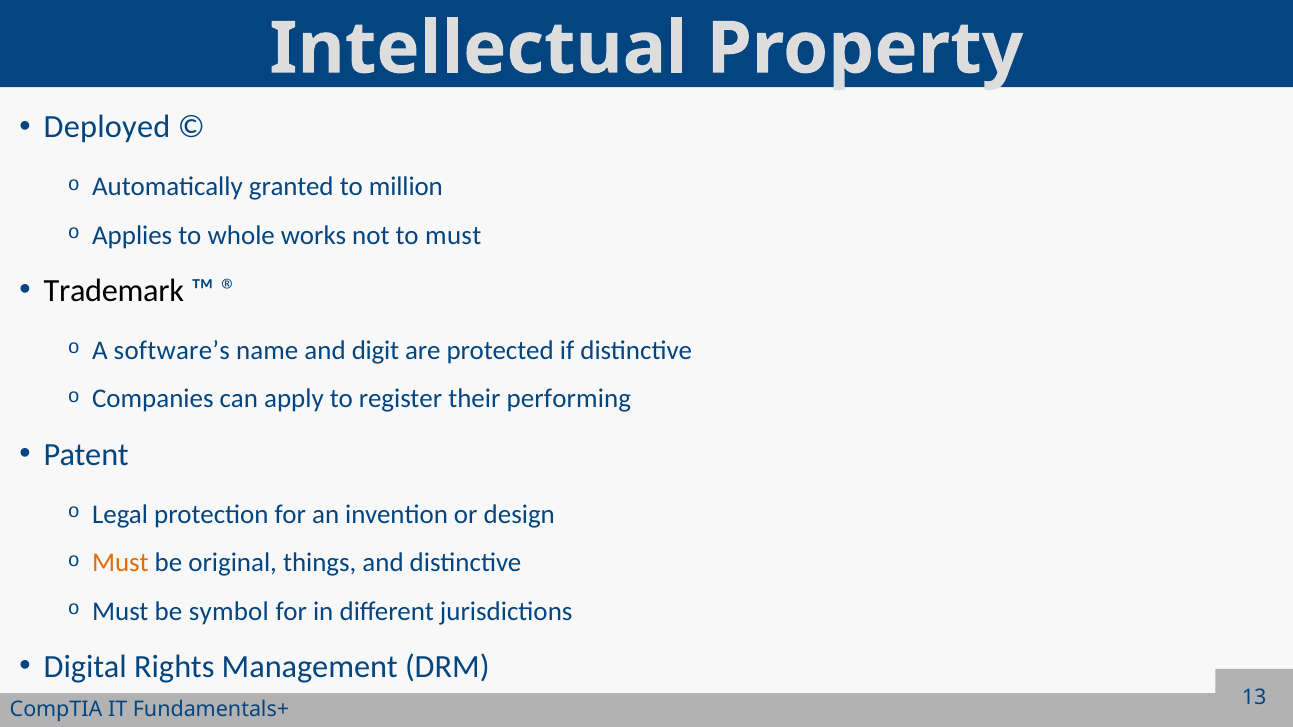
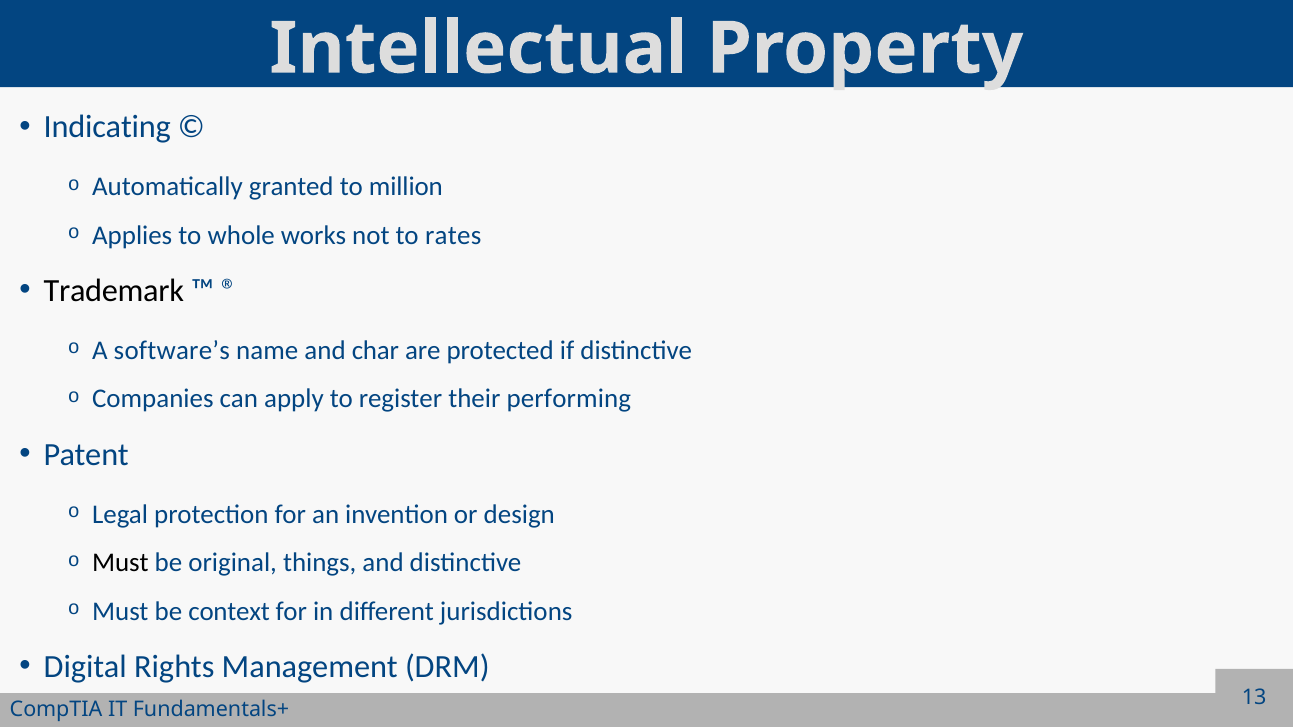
Deployed: Deployed -> Indicating (107, 127)
to must: must -> rates (453, 235)
digit: digit -> char (375, 351)
Must colour: orange -> black (120, 563)
symbol: symbol -> context (229, 611)
